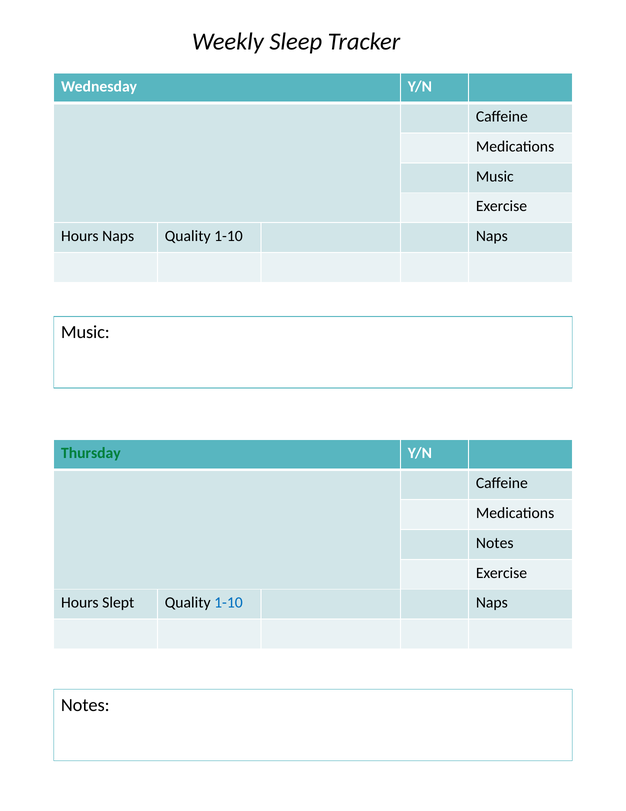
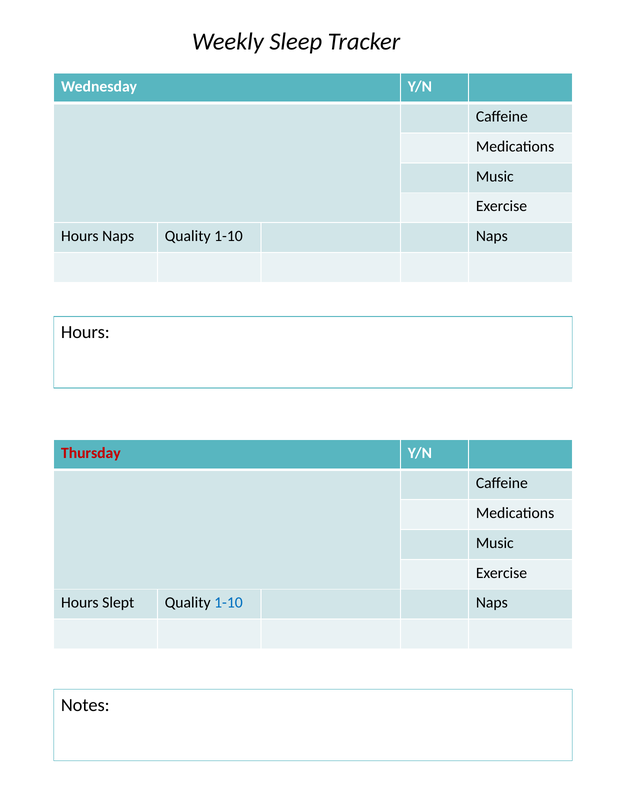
Music: Music -> Hours (85, 332)
Thursday colour: green -> red (91, 453)
Notes: Notes -> Music (495, 542)
